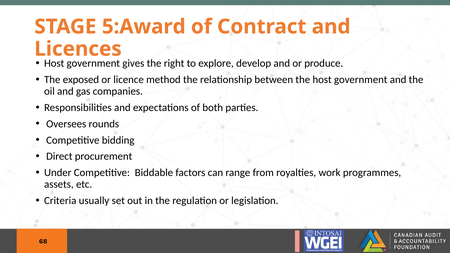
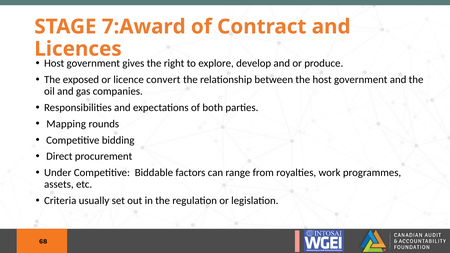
5:Award: 5:Award -> 7:Award (144, 27)
method: method -> convert (163, 80)
Oversees: Oversees -> Mapping (66, 124)
